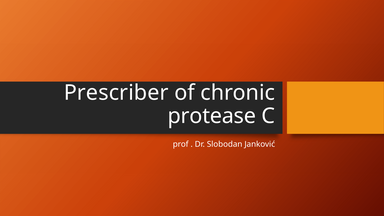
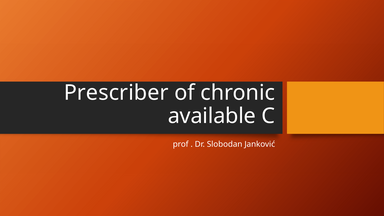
protease: protease -> available (212, 116)
